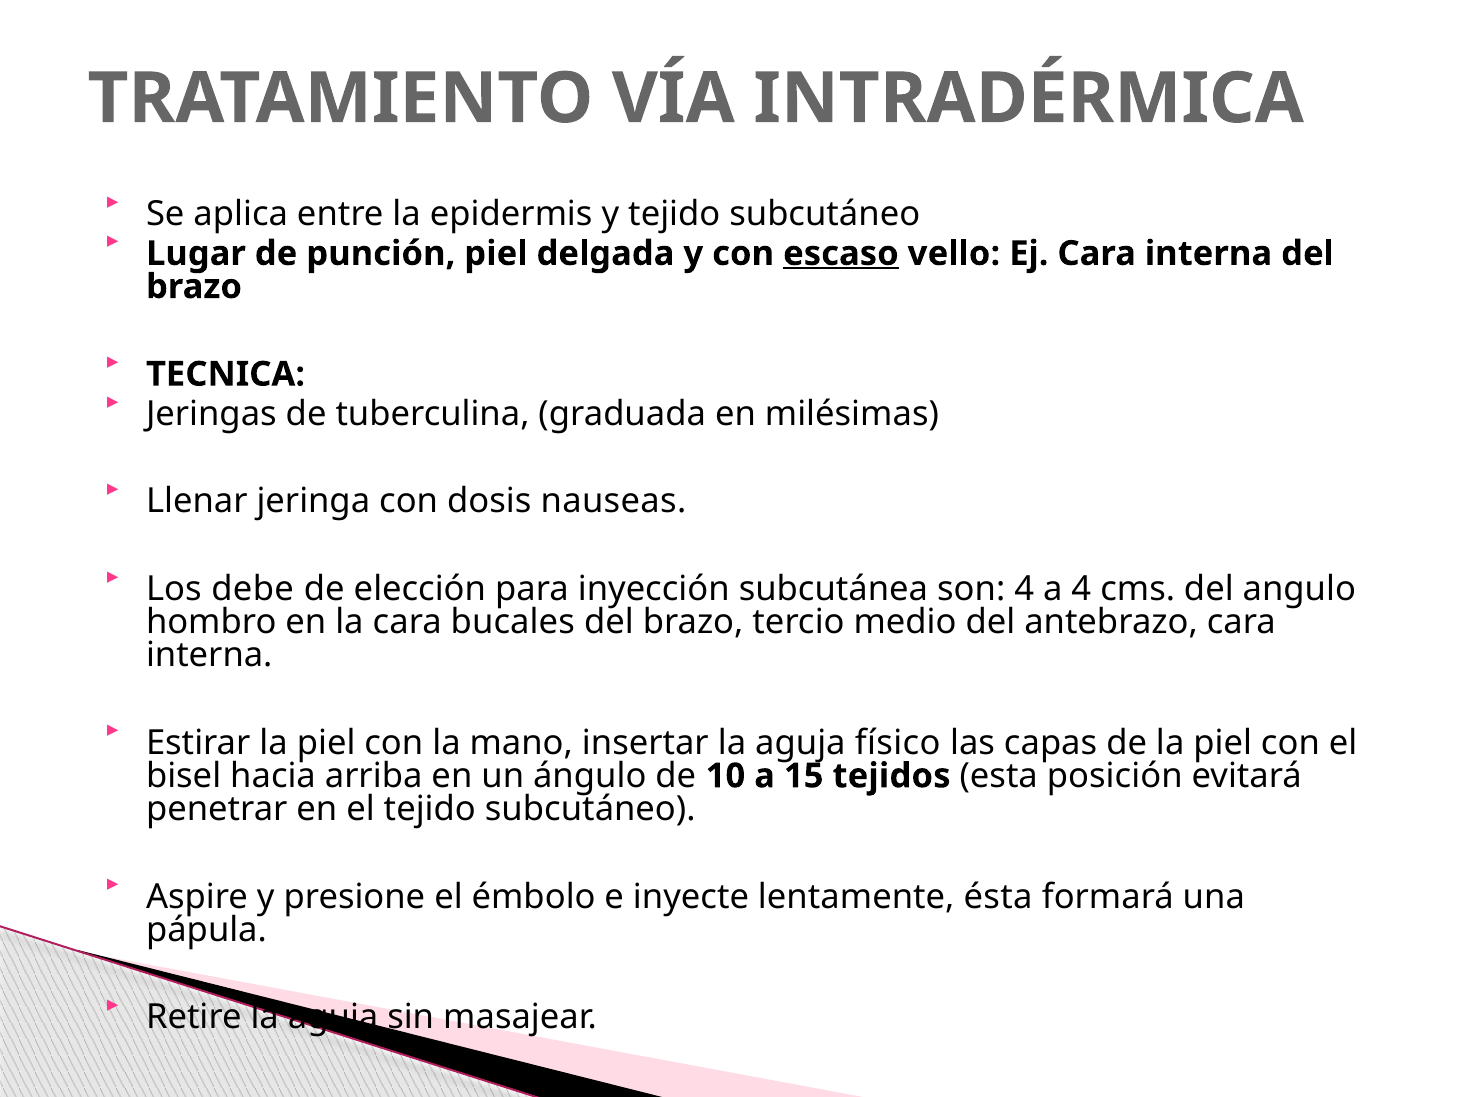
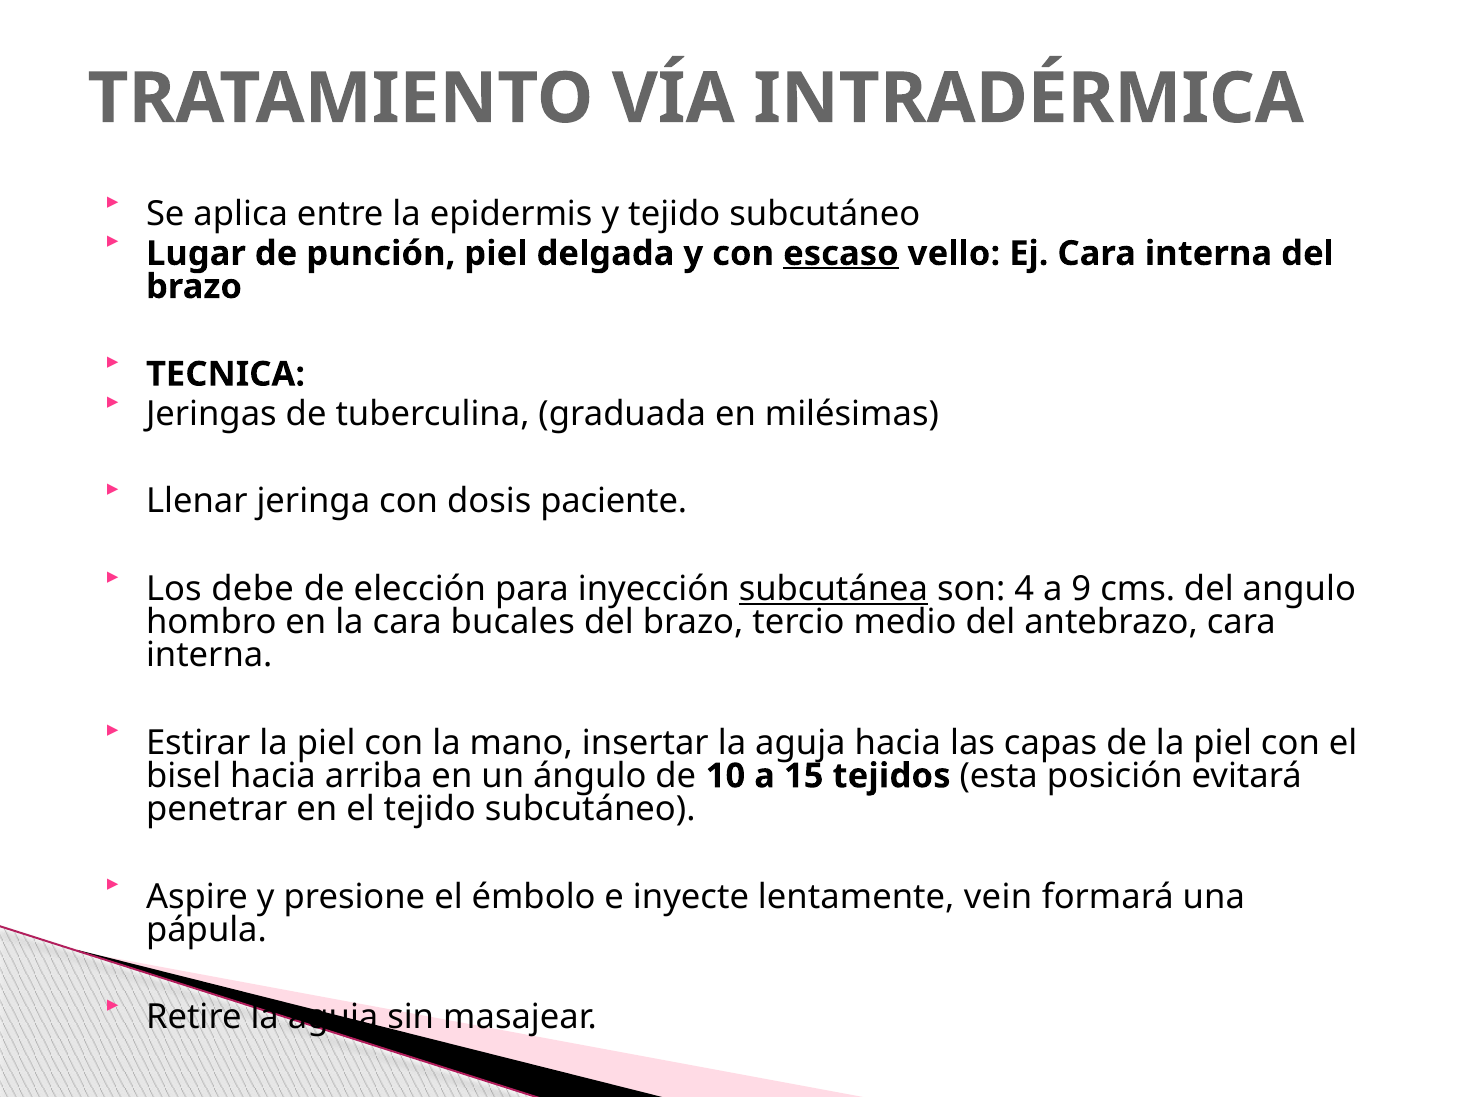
nauseas: nauseas -> paciente (614, 502)
subcutánea underline: none -> present (833, 589)
a 4: 4 -> 9 (1081, 589)
aguja físico: físico -> hacia (898, 743)
ésta: ésta -> vein (998, 897)
